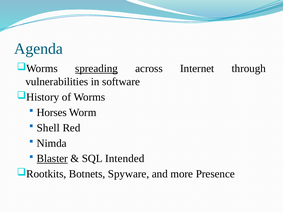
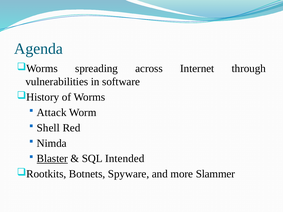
spreading underline: present -> none (97, 69)
Horses: Horses -> Attack (52, 113)
Presence: Presence -> Slammer (215, 174)
